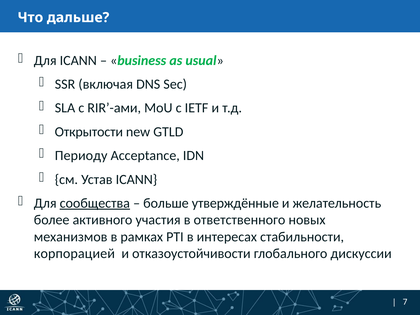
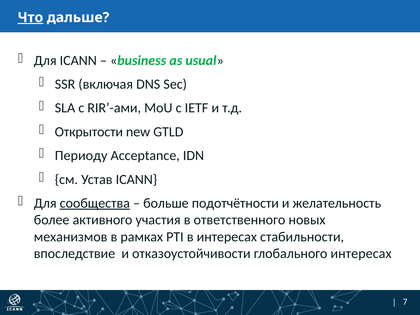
Что underline: none -> present (30, 18)
утверждённые: утверждённые -> подотчётности (235, 203)
корпорацией: корпорацией -> впоследствие (74, 254)
глобального дискуссии: дискуссии -> интересах (361, 254)
